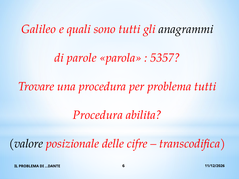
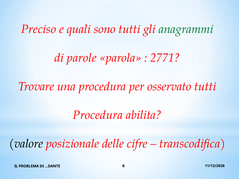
Galileo: Galileo -> Preciso (39, 29)
anagrammi colour: black -> green (186, 29)
5357: 5357 -> 2771 (165, 58)
per problema: problema -> osservato (169, 87)
